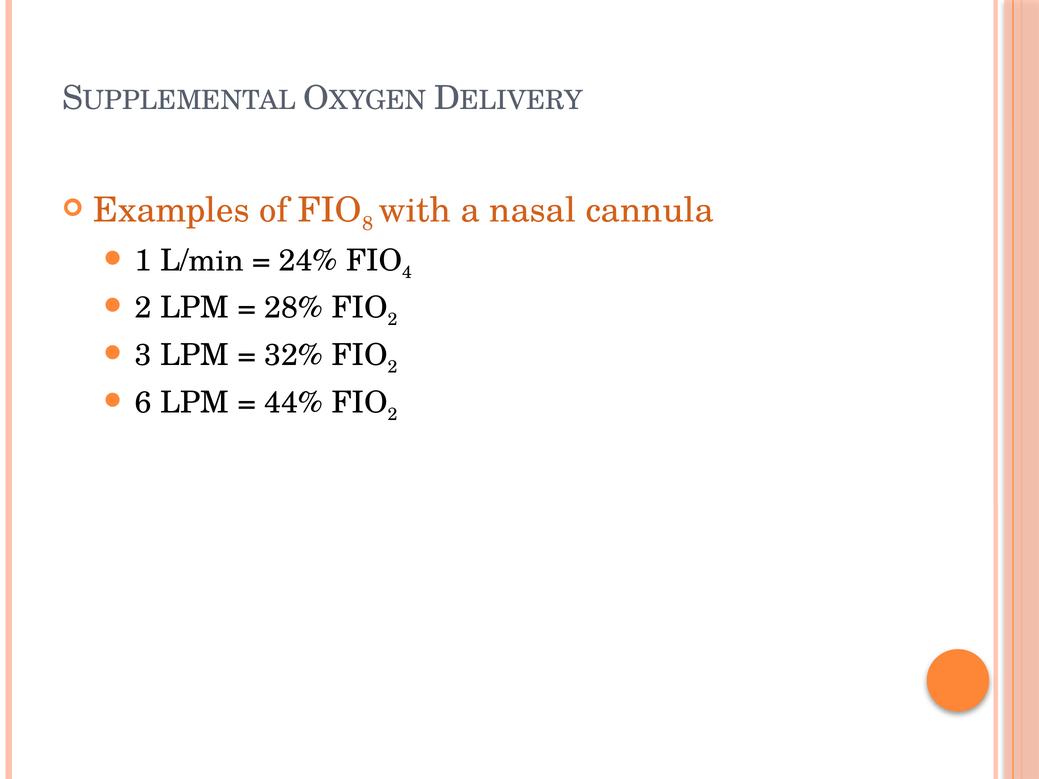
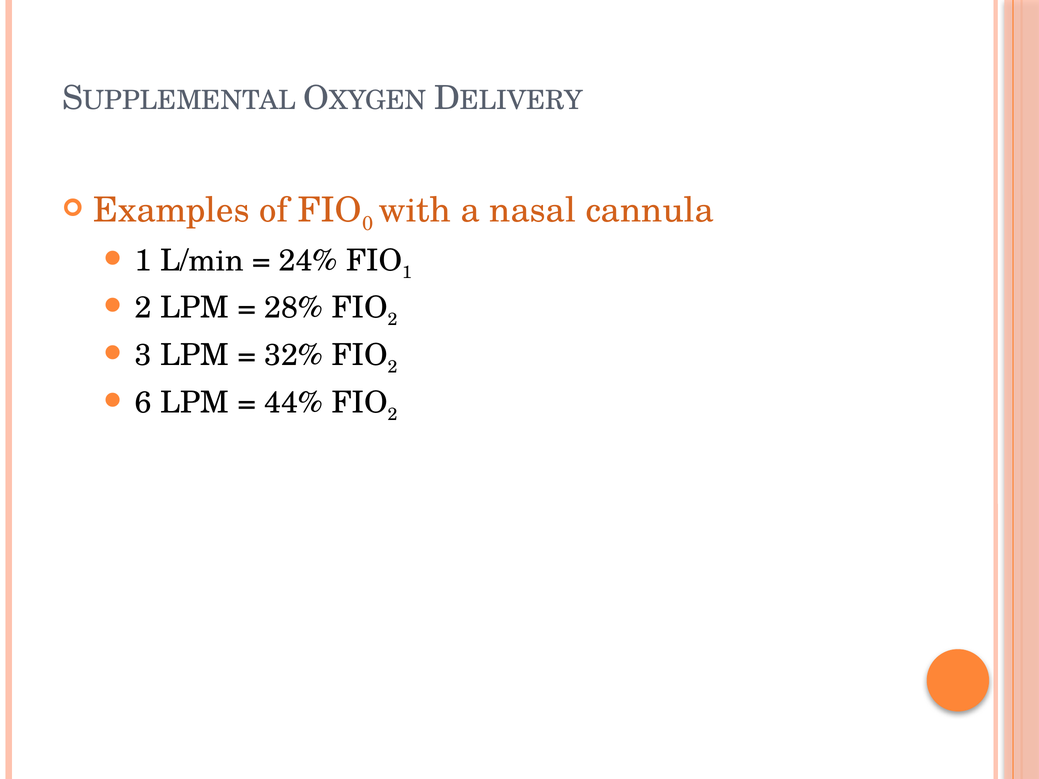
8: 8 -> 0 (368, 224)
4: 4 -> 1 (407, 272)
